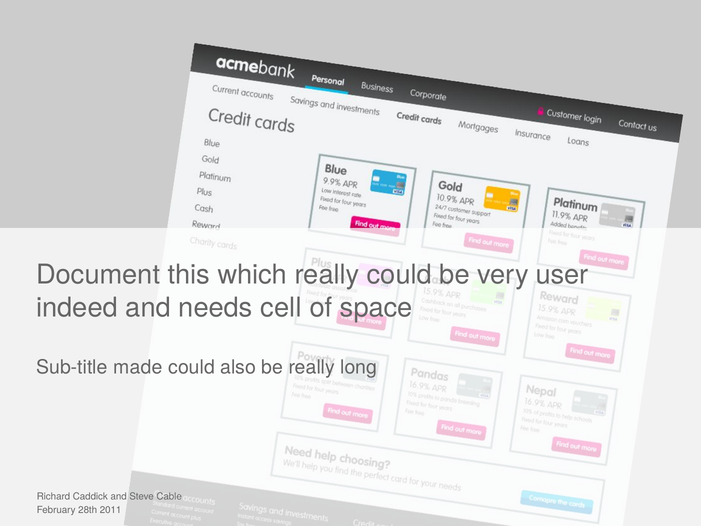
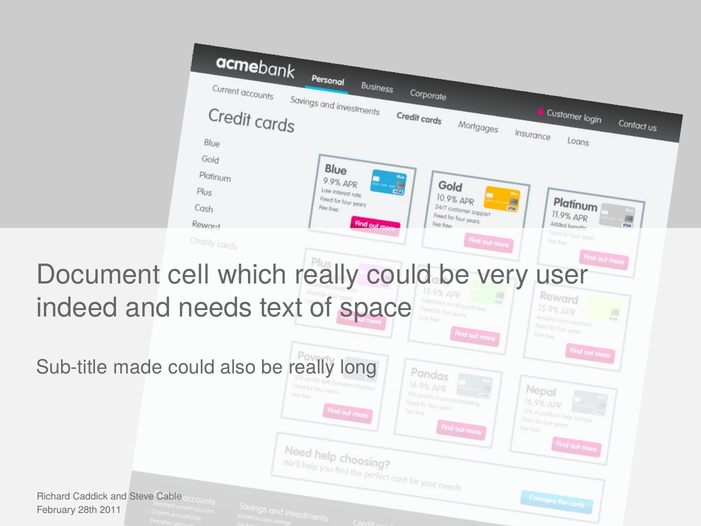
this: this -> cell (189, 275)
cell: cell -> text (281, 307)
